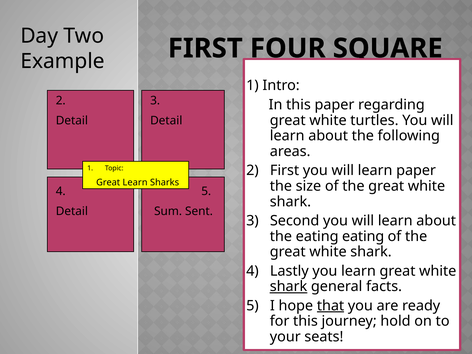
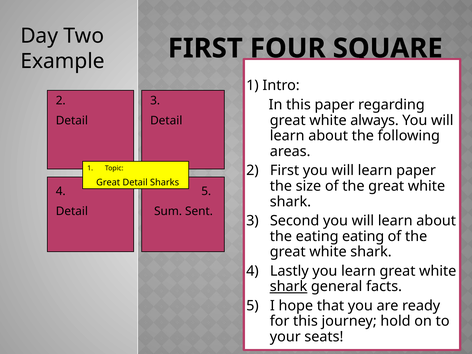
turtles: turtles -> always (375, 120)
Great Learn: Learn -> Detail (135, 183)
that underline: present -> none (331, 306)
